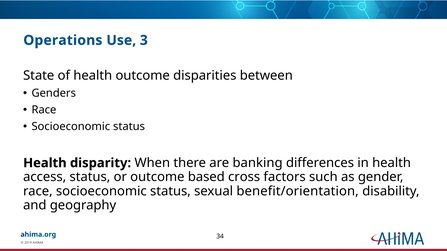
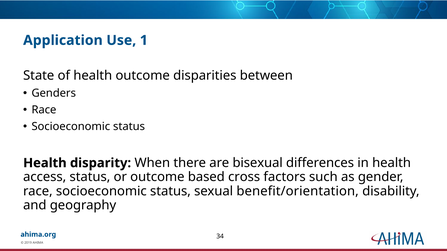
Operations: Operations -> Application (63, 40)
3: 3 -> 1 (144, 40)
banking: banking -> bisexual (258, 163)
